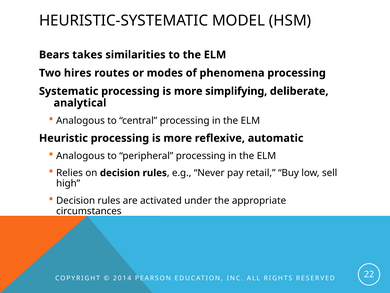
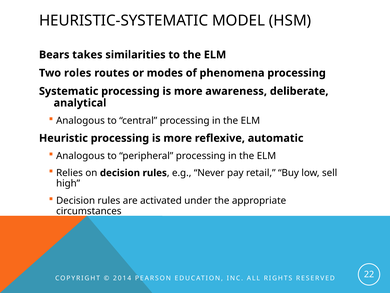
hires: hires -> roles (78, 73)
simplifying: simplifying -> awareness (236, 91)
